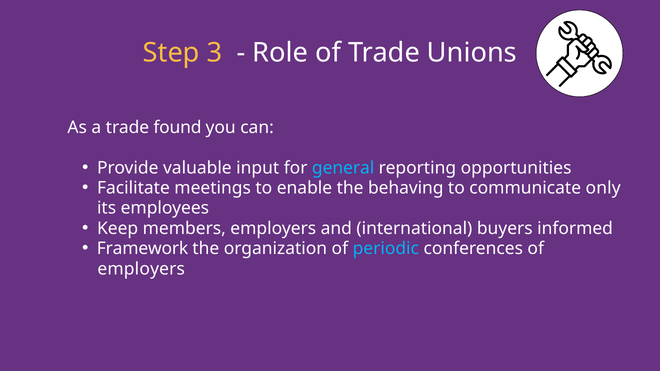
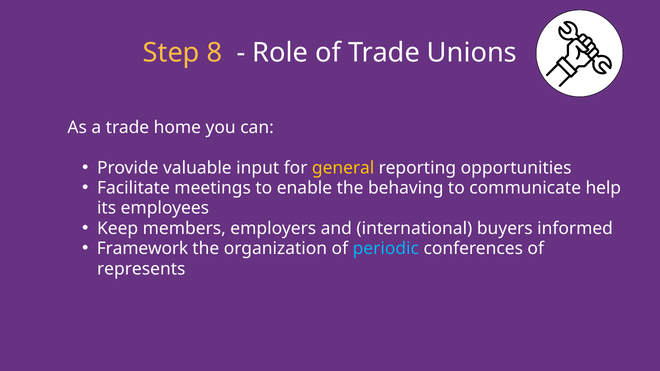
3: 3 -> 8 (215, 53)
found: found -> home (177, 128)
general colour: light blue -> yellow (343, 168)
only: only -> help (603, 188)
employers: employers -> represents (141, 269)
